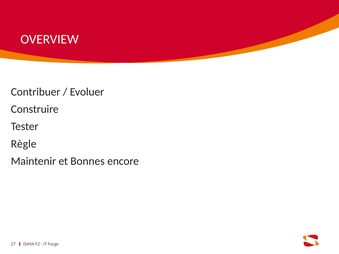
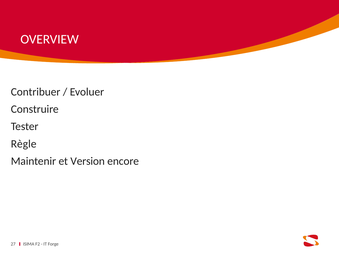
Bonnes: Bonnes -> Version (88, 161)
